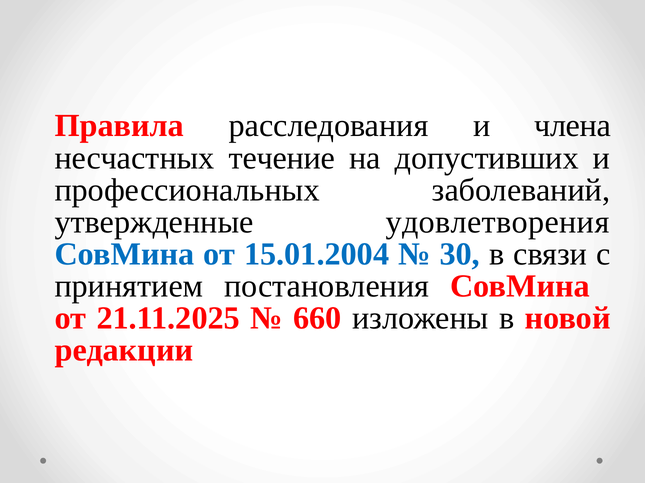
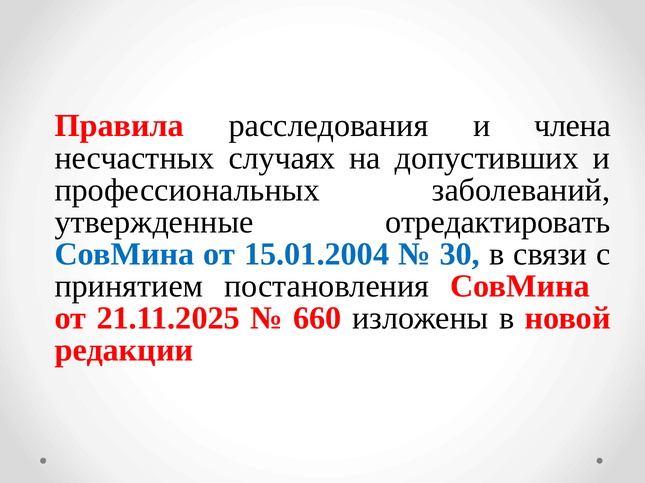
течение: течение -> случаях (282, 158)
удовлетворения: удовлетворения -> отредактировать (498, 222)
